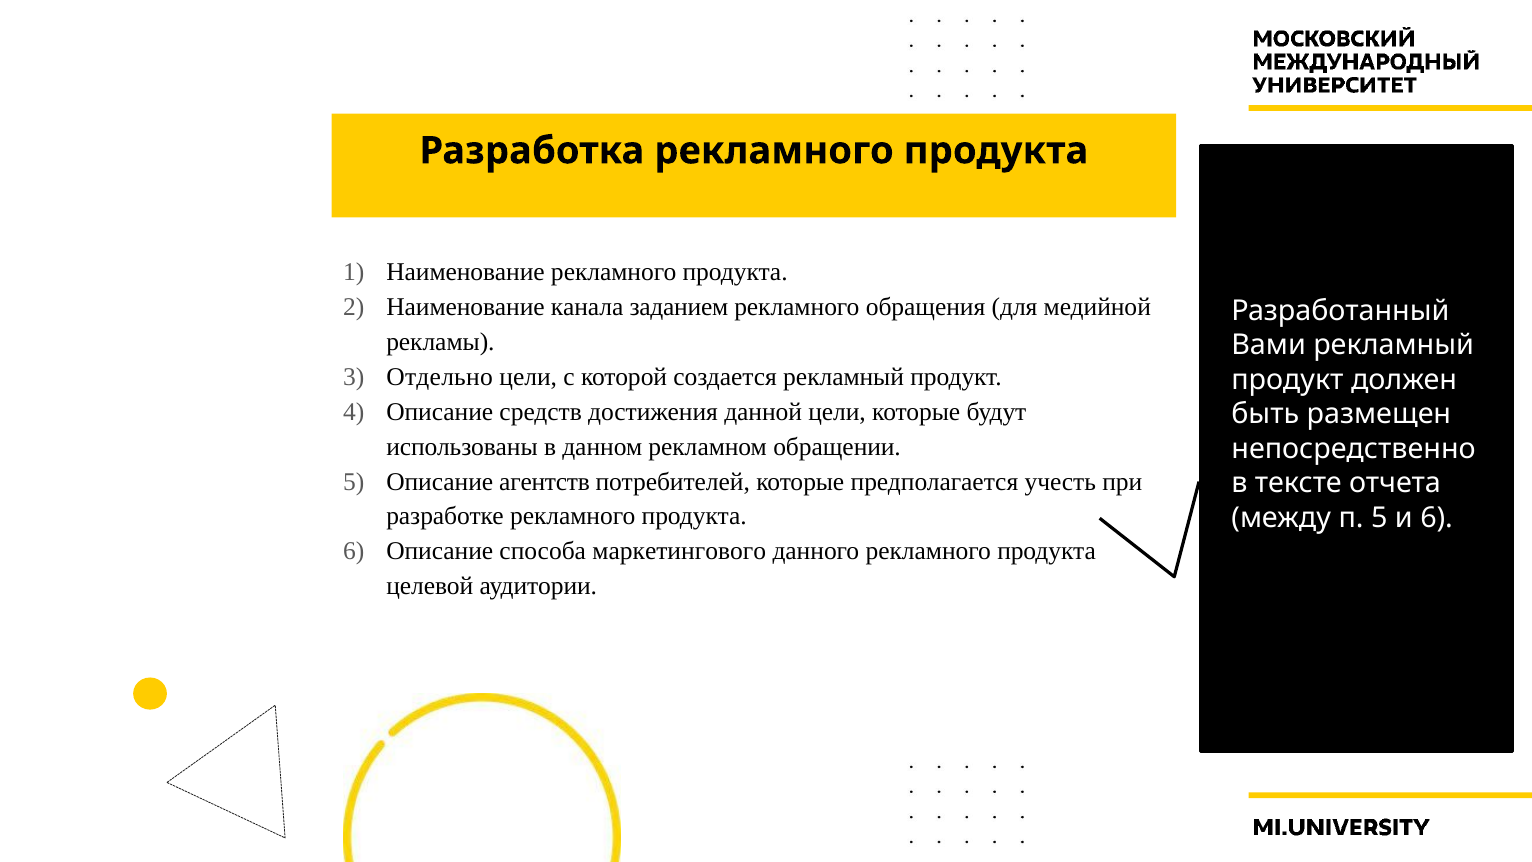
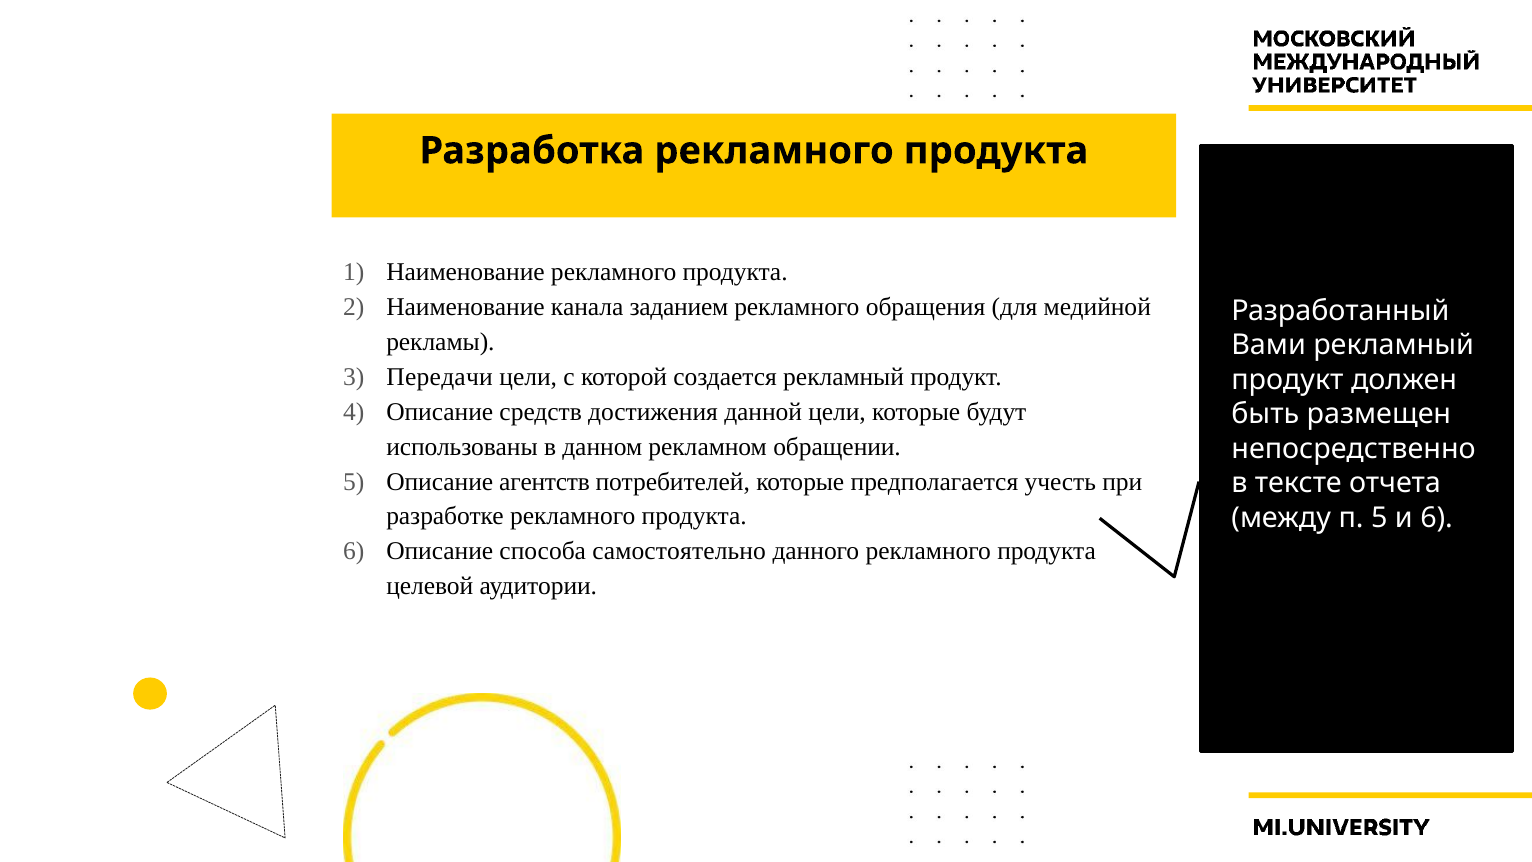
Отдельно: Отдельно -> Передачи (440, 377)
маркетингового: маркетингового -> самостоятельно (679, 551)
